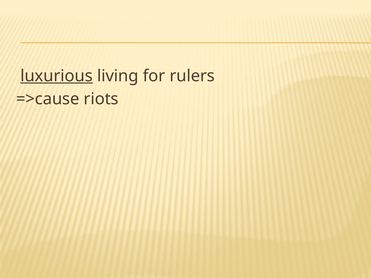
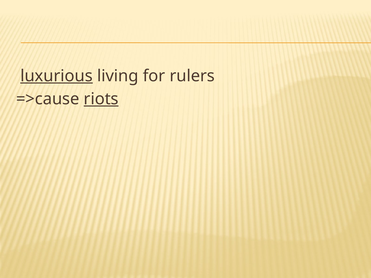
riots underline: none -> present (101, 99)
